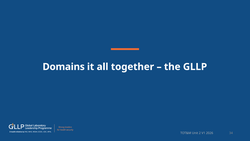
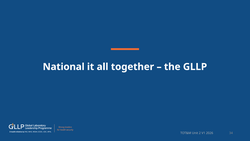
Domains: Domains -> National (64, 67)
